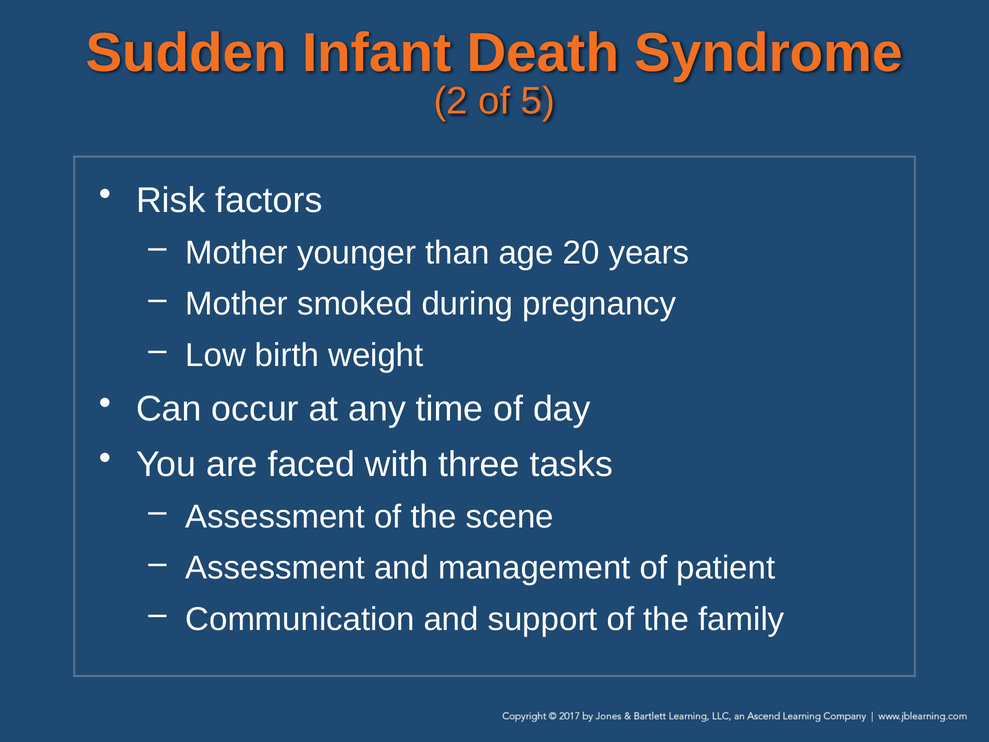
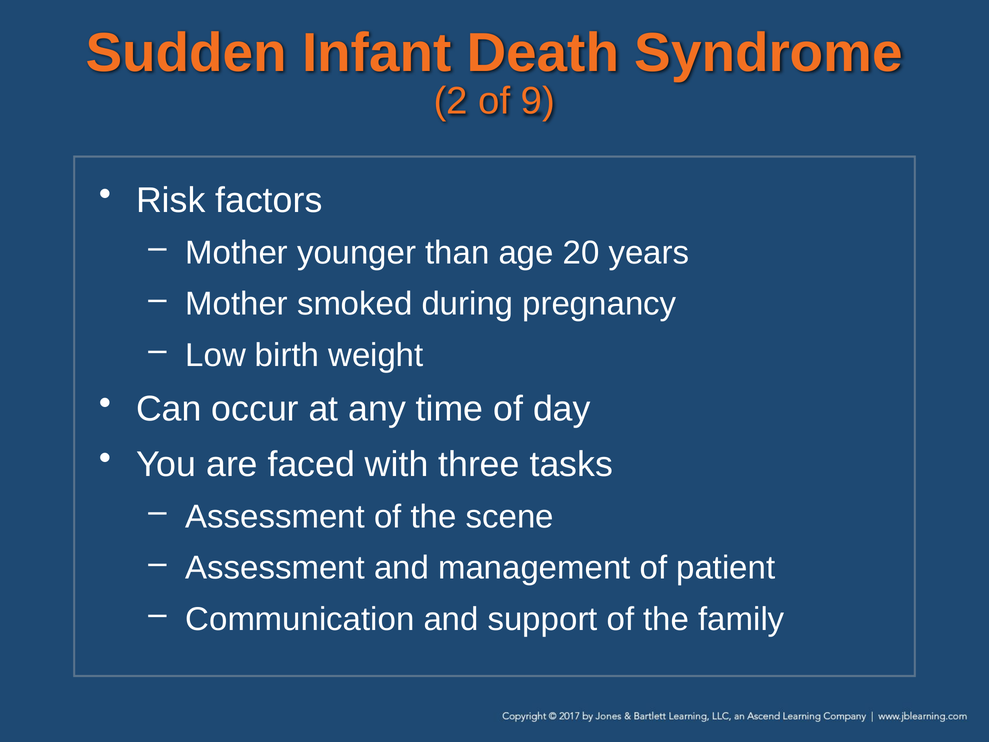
5: 5 -> 9 (538, 101)
